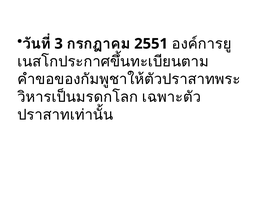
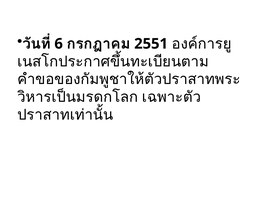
3: 3 -> 6 (59, 44)
